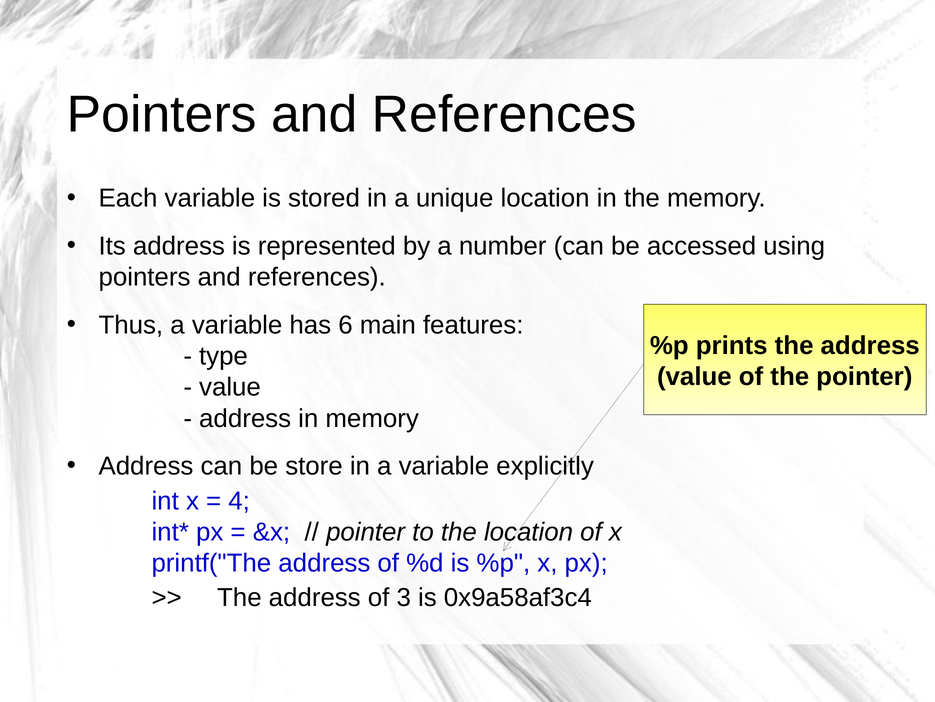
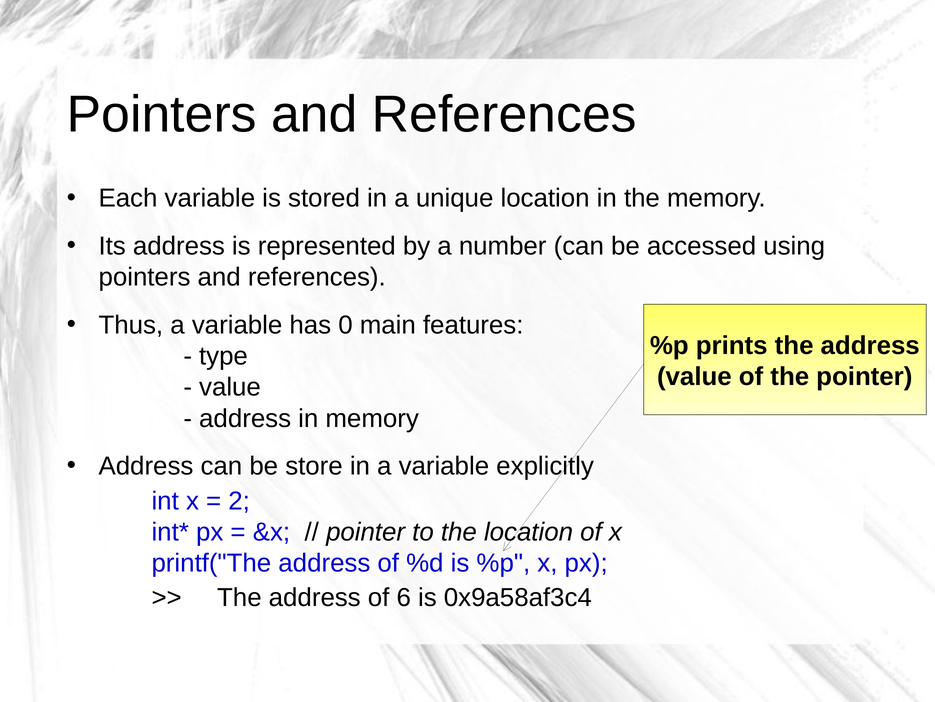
6: 6 -> 0 (345, 325)
4: 4 -> 2 (239, 500)
3: 3 -> 6 (404, 597)
